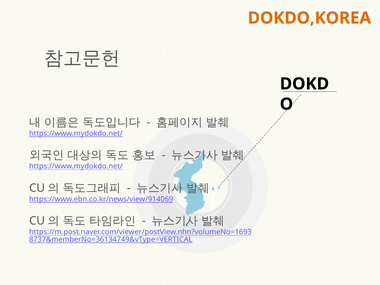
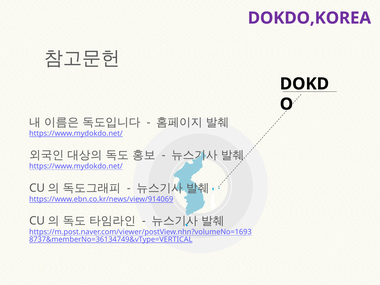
DOKDO,KOREA colour: orange -> purple (309, 18)
